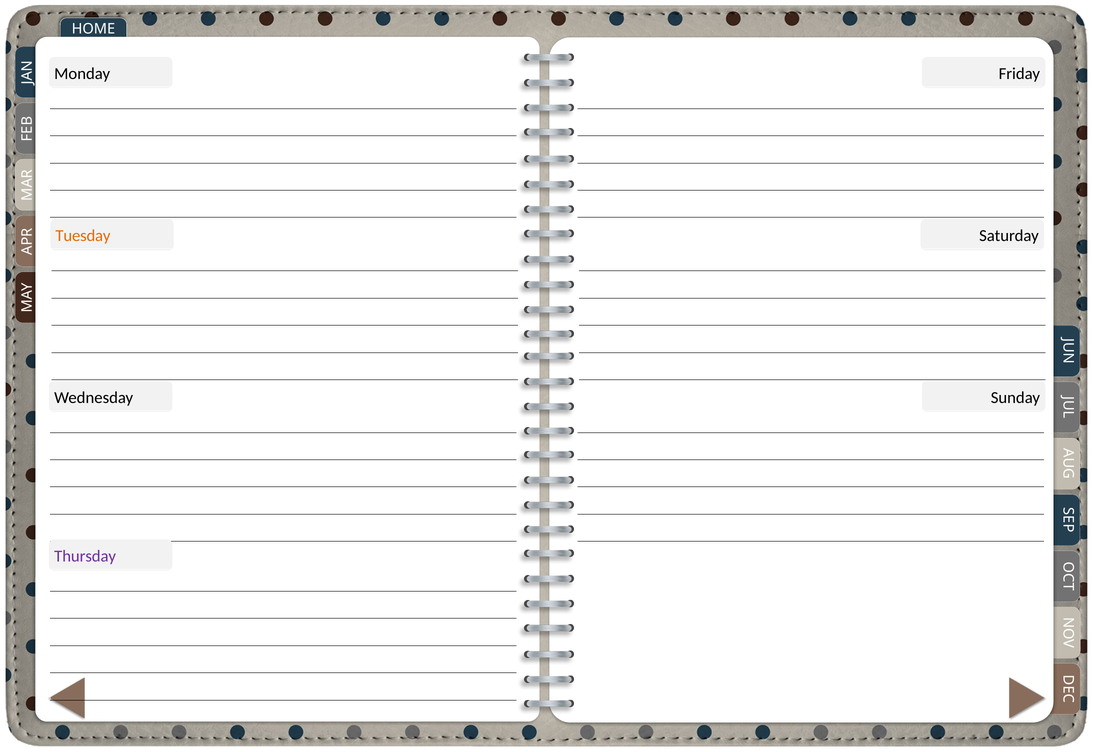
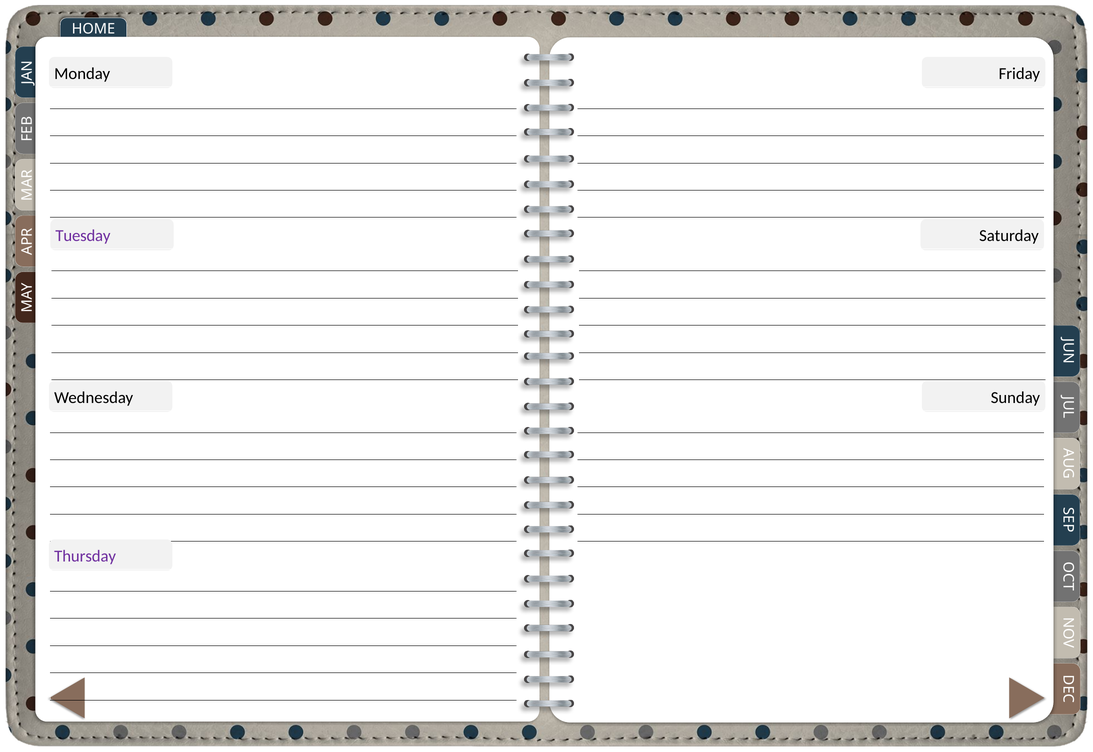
Tuesday colour: orange -> purple (83, 236)
